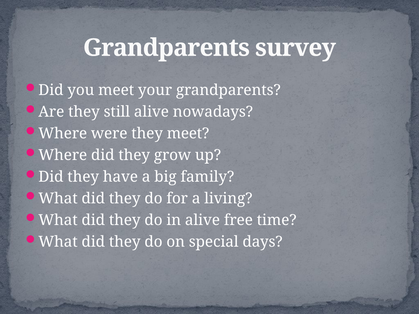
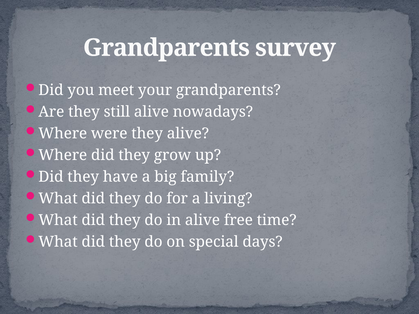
they meet: meet -> alive (188, 134)
